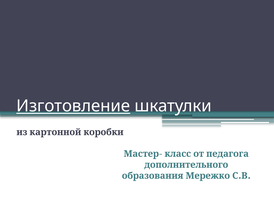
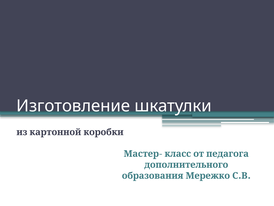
Изготовление underline: present -> none (73, 106)
